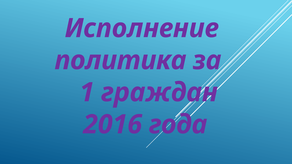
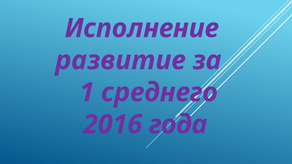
политика: политика -> развитие (120, 60)
граждан: граждан -> среднего (159, 93)
